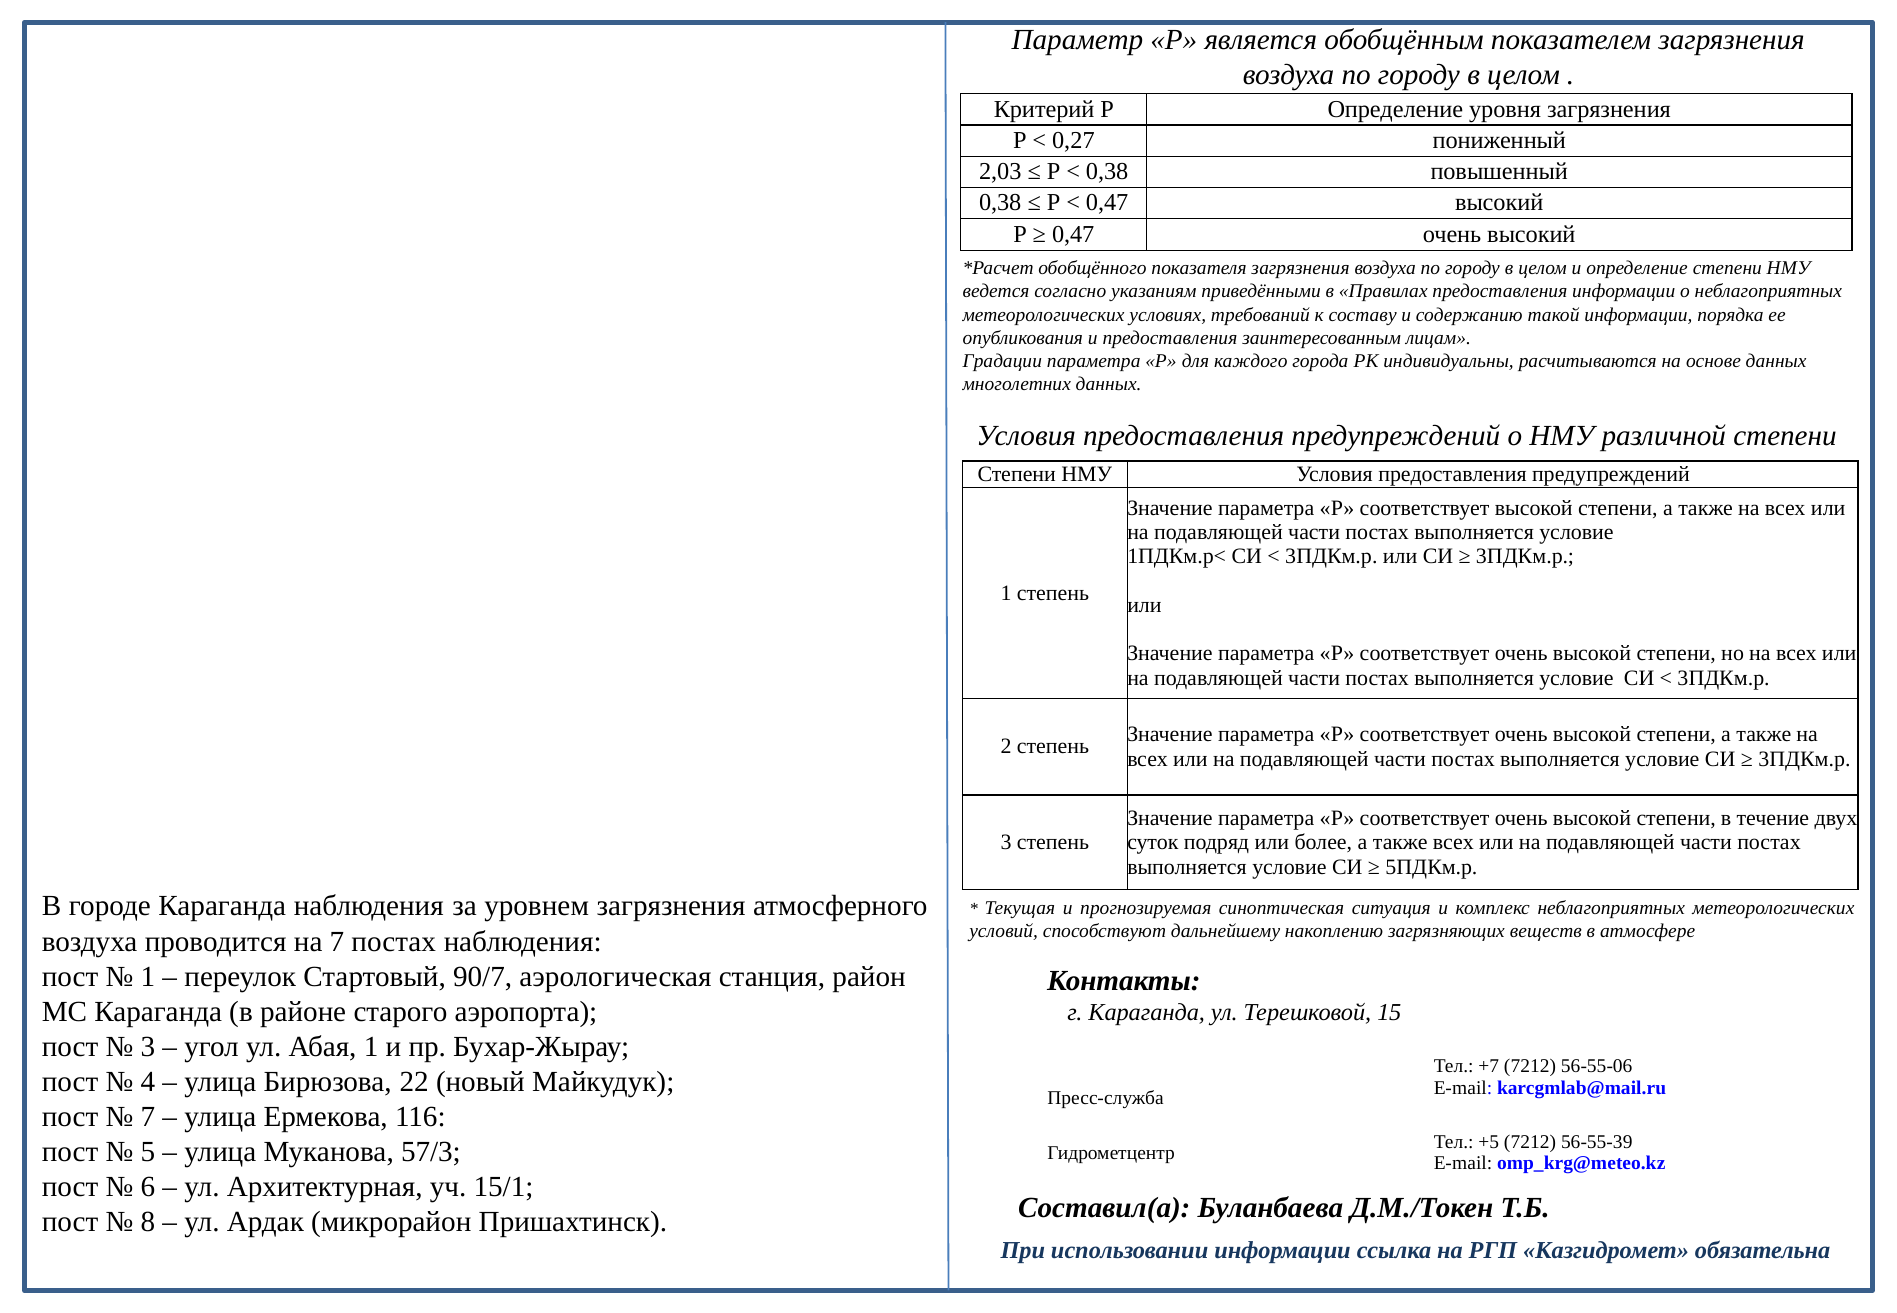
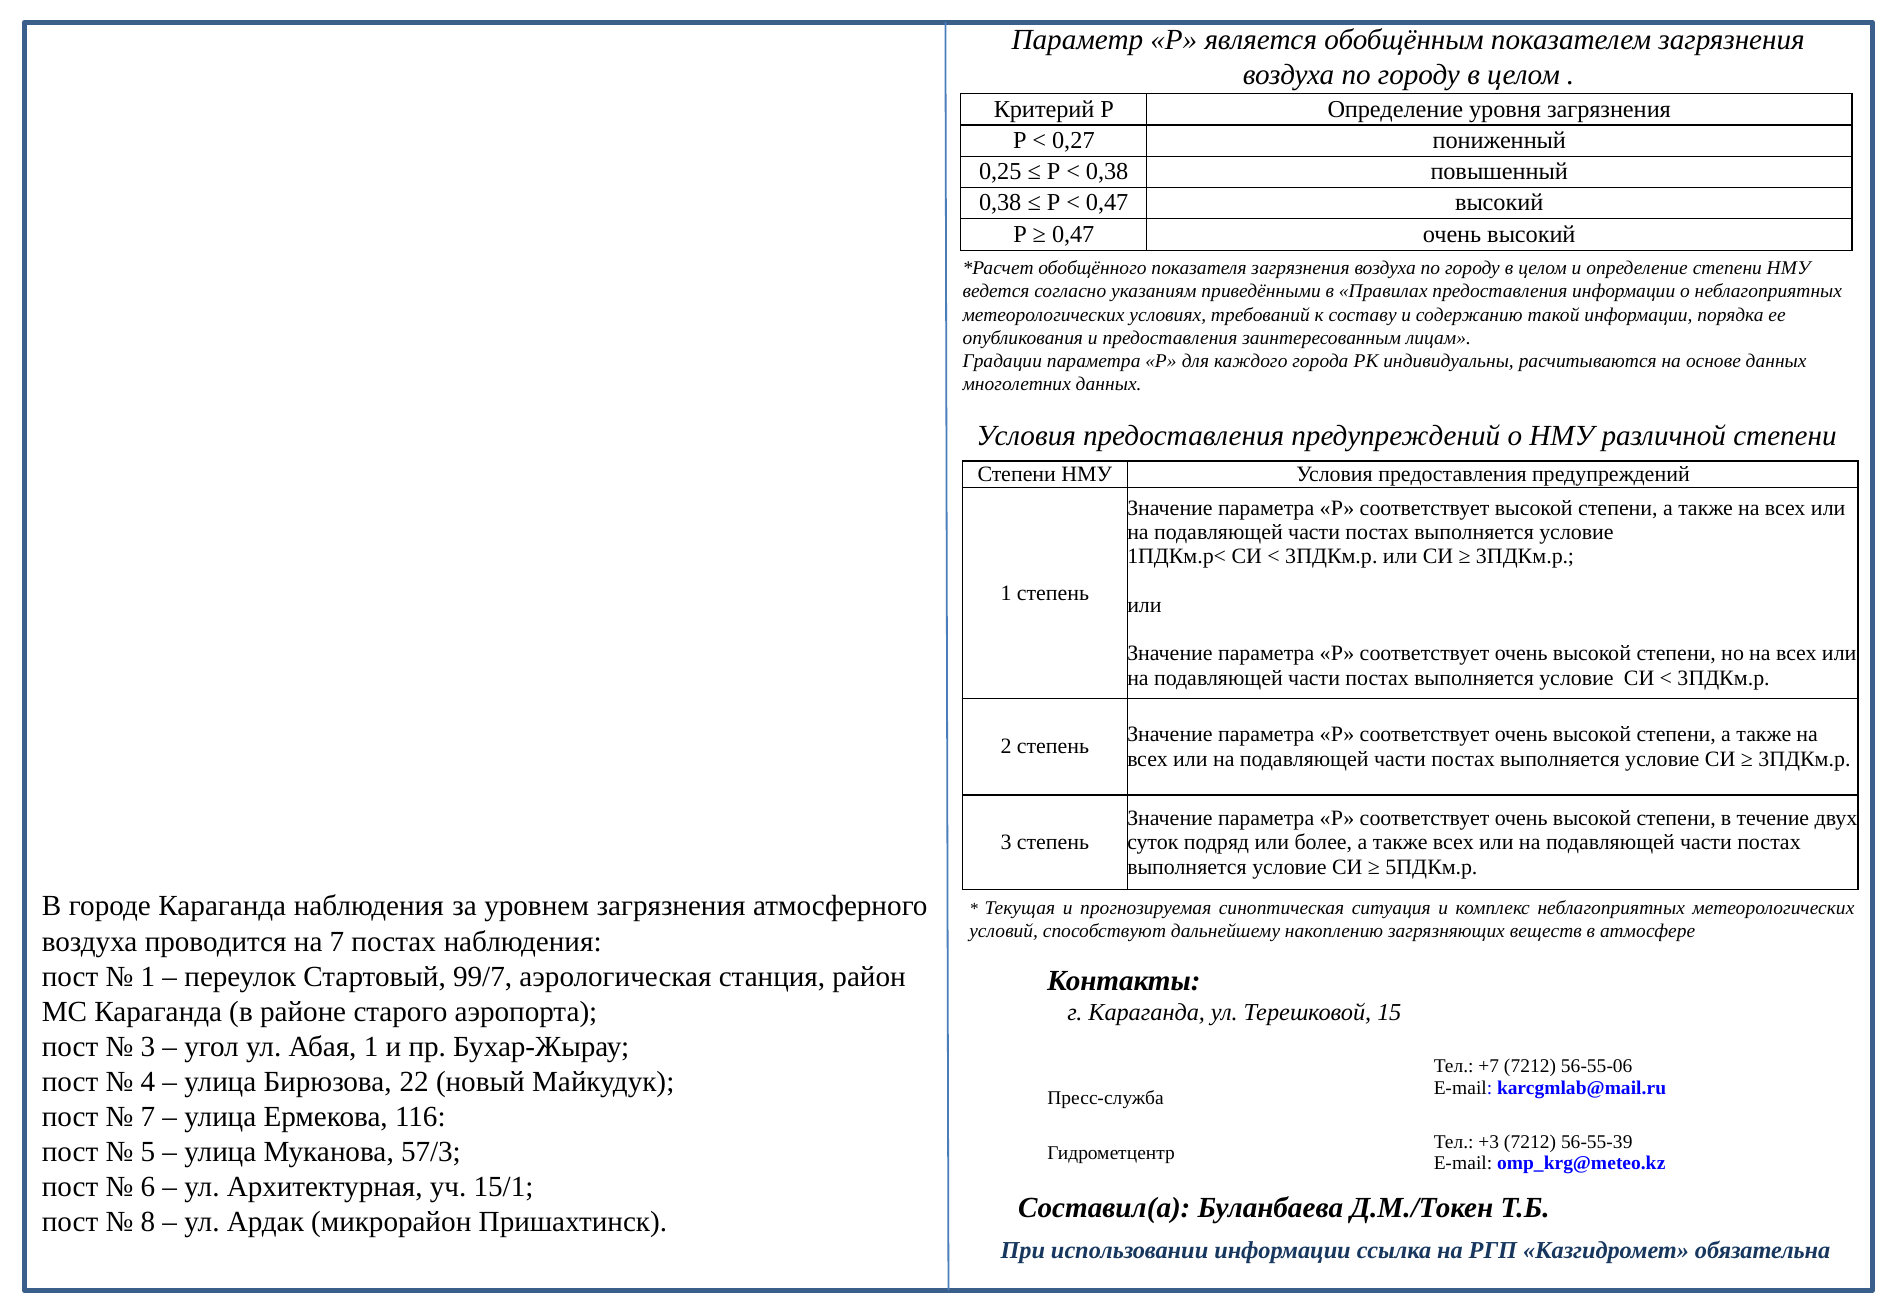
2,03: 2,03 -> 0,25 (1000, 172)
90/7: 90/7 -> 99/7 (483, 977)
+5: +5 -> +3 (1489, 1142)
